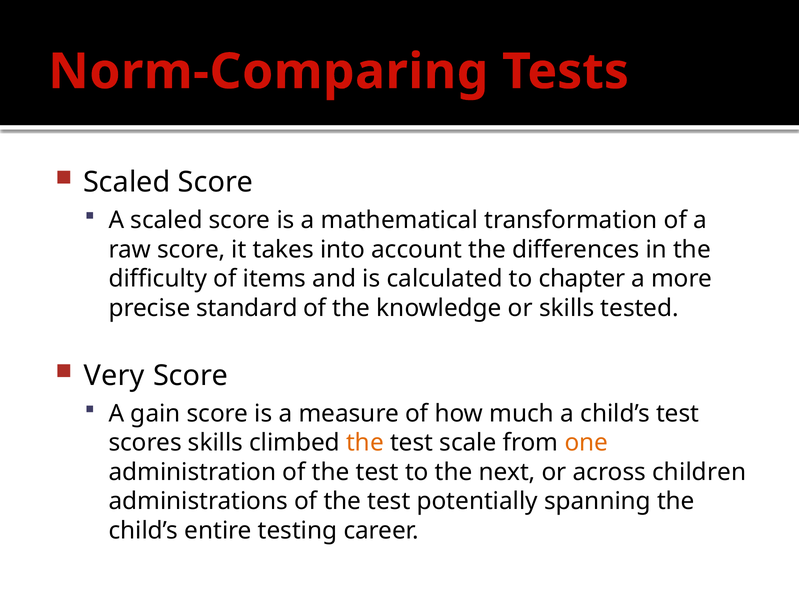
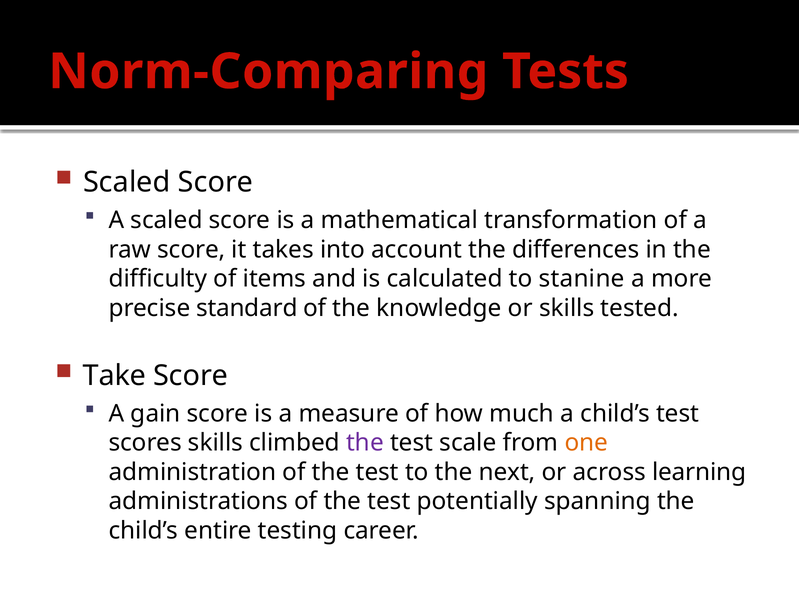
chapter: chapter -> stanine (582, 279)
Very: Very -> Take (114, 376)
the colour: orange -> purple (365, 443)
children: children -> learning (699, 472)
